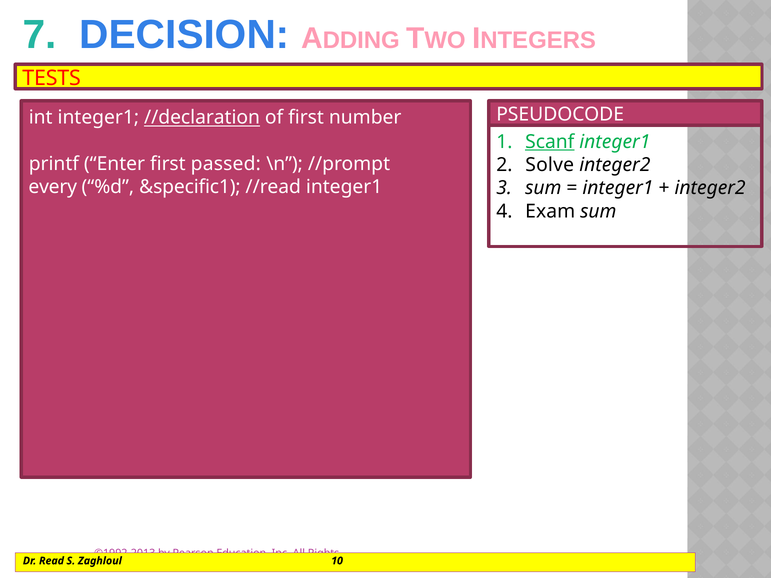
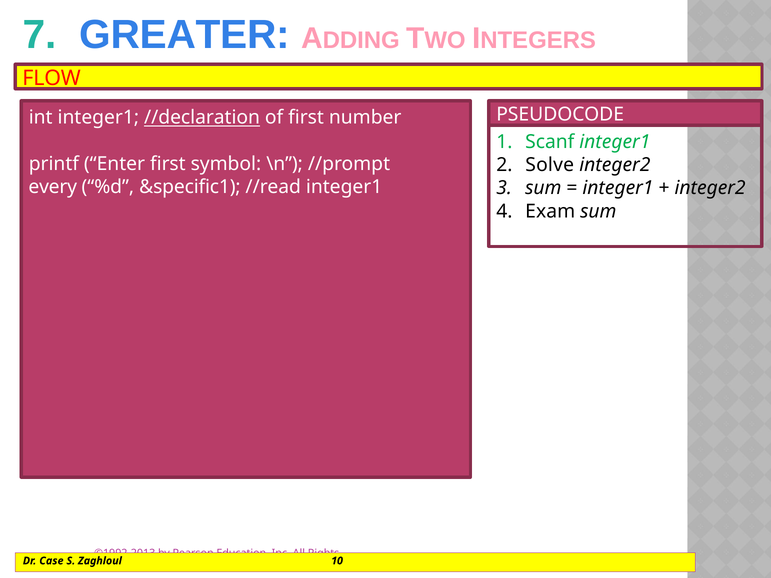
DECISION: DECISION -> GREATER (185, 35)
TESTS: TESTS -> FLOW (52, 78)
Scanf underline: present -> none (550, 142)
passed: passed -> symbol (226, 164)
Read: Read -> Case (51, 561)
